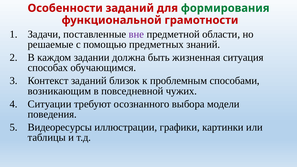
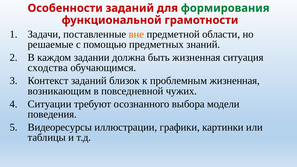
вне colour: purple -> orange (136, 34)
способах: способах -> сходства (48, 68)
проблемным способами: способами -> жизненная (235, 81)
